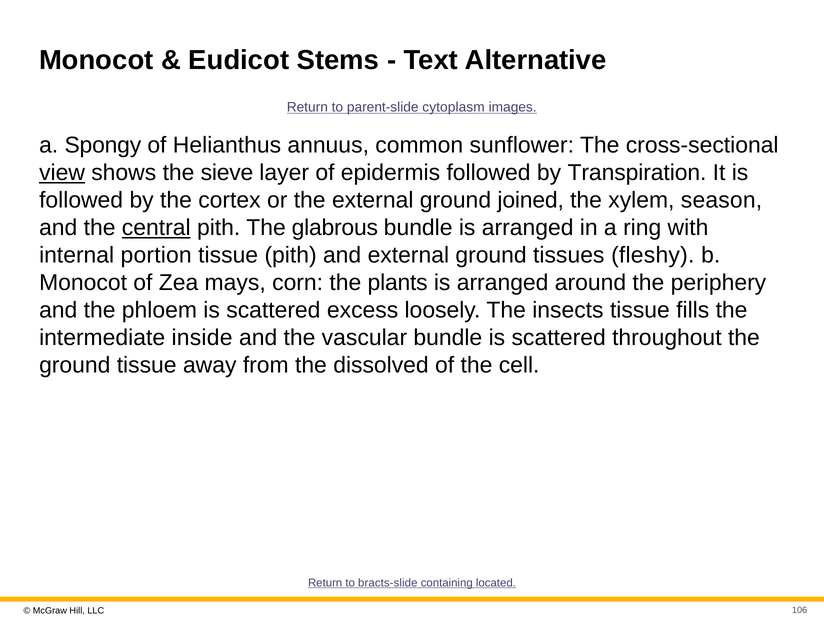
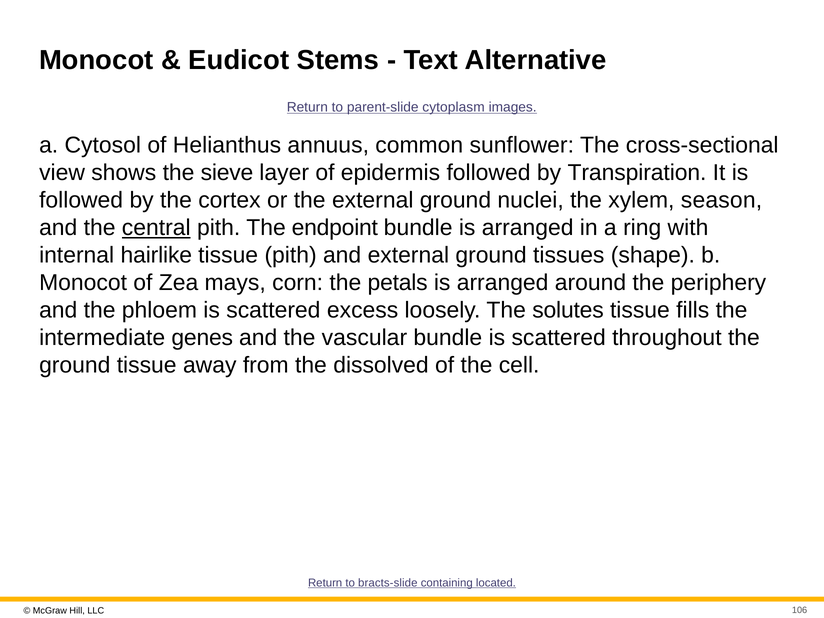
Spongy: Spongy -> Cytosol (103, 145)
view underline: present -> none (62, 173)
joined: joined -> nuclei (531, 200)
glabrous: glabrous -> endpoint (335, 228)
portion: portion -> hairlike (156, 255)
fleshy: fleshy -> shape (653, 255)
plants: plants -> petals (398, 283)
insects: insects -> solutes (568, 310)
inside: inside -> genes (202, 338)
